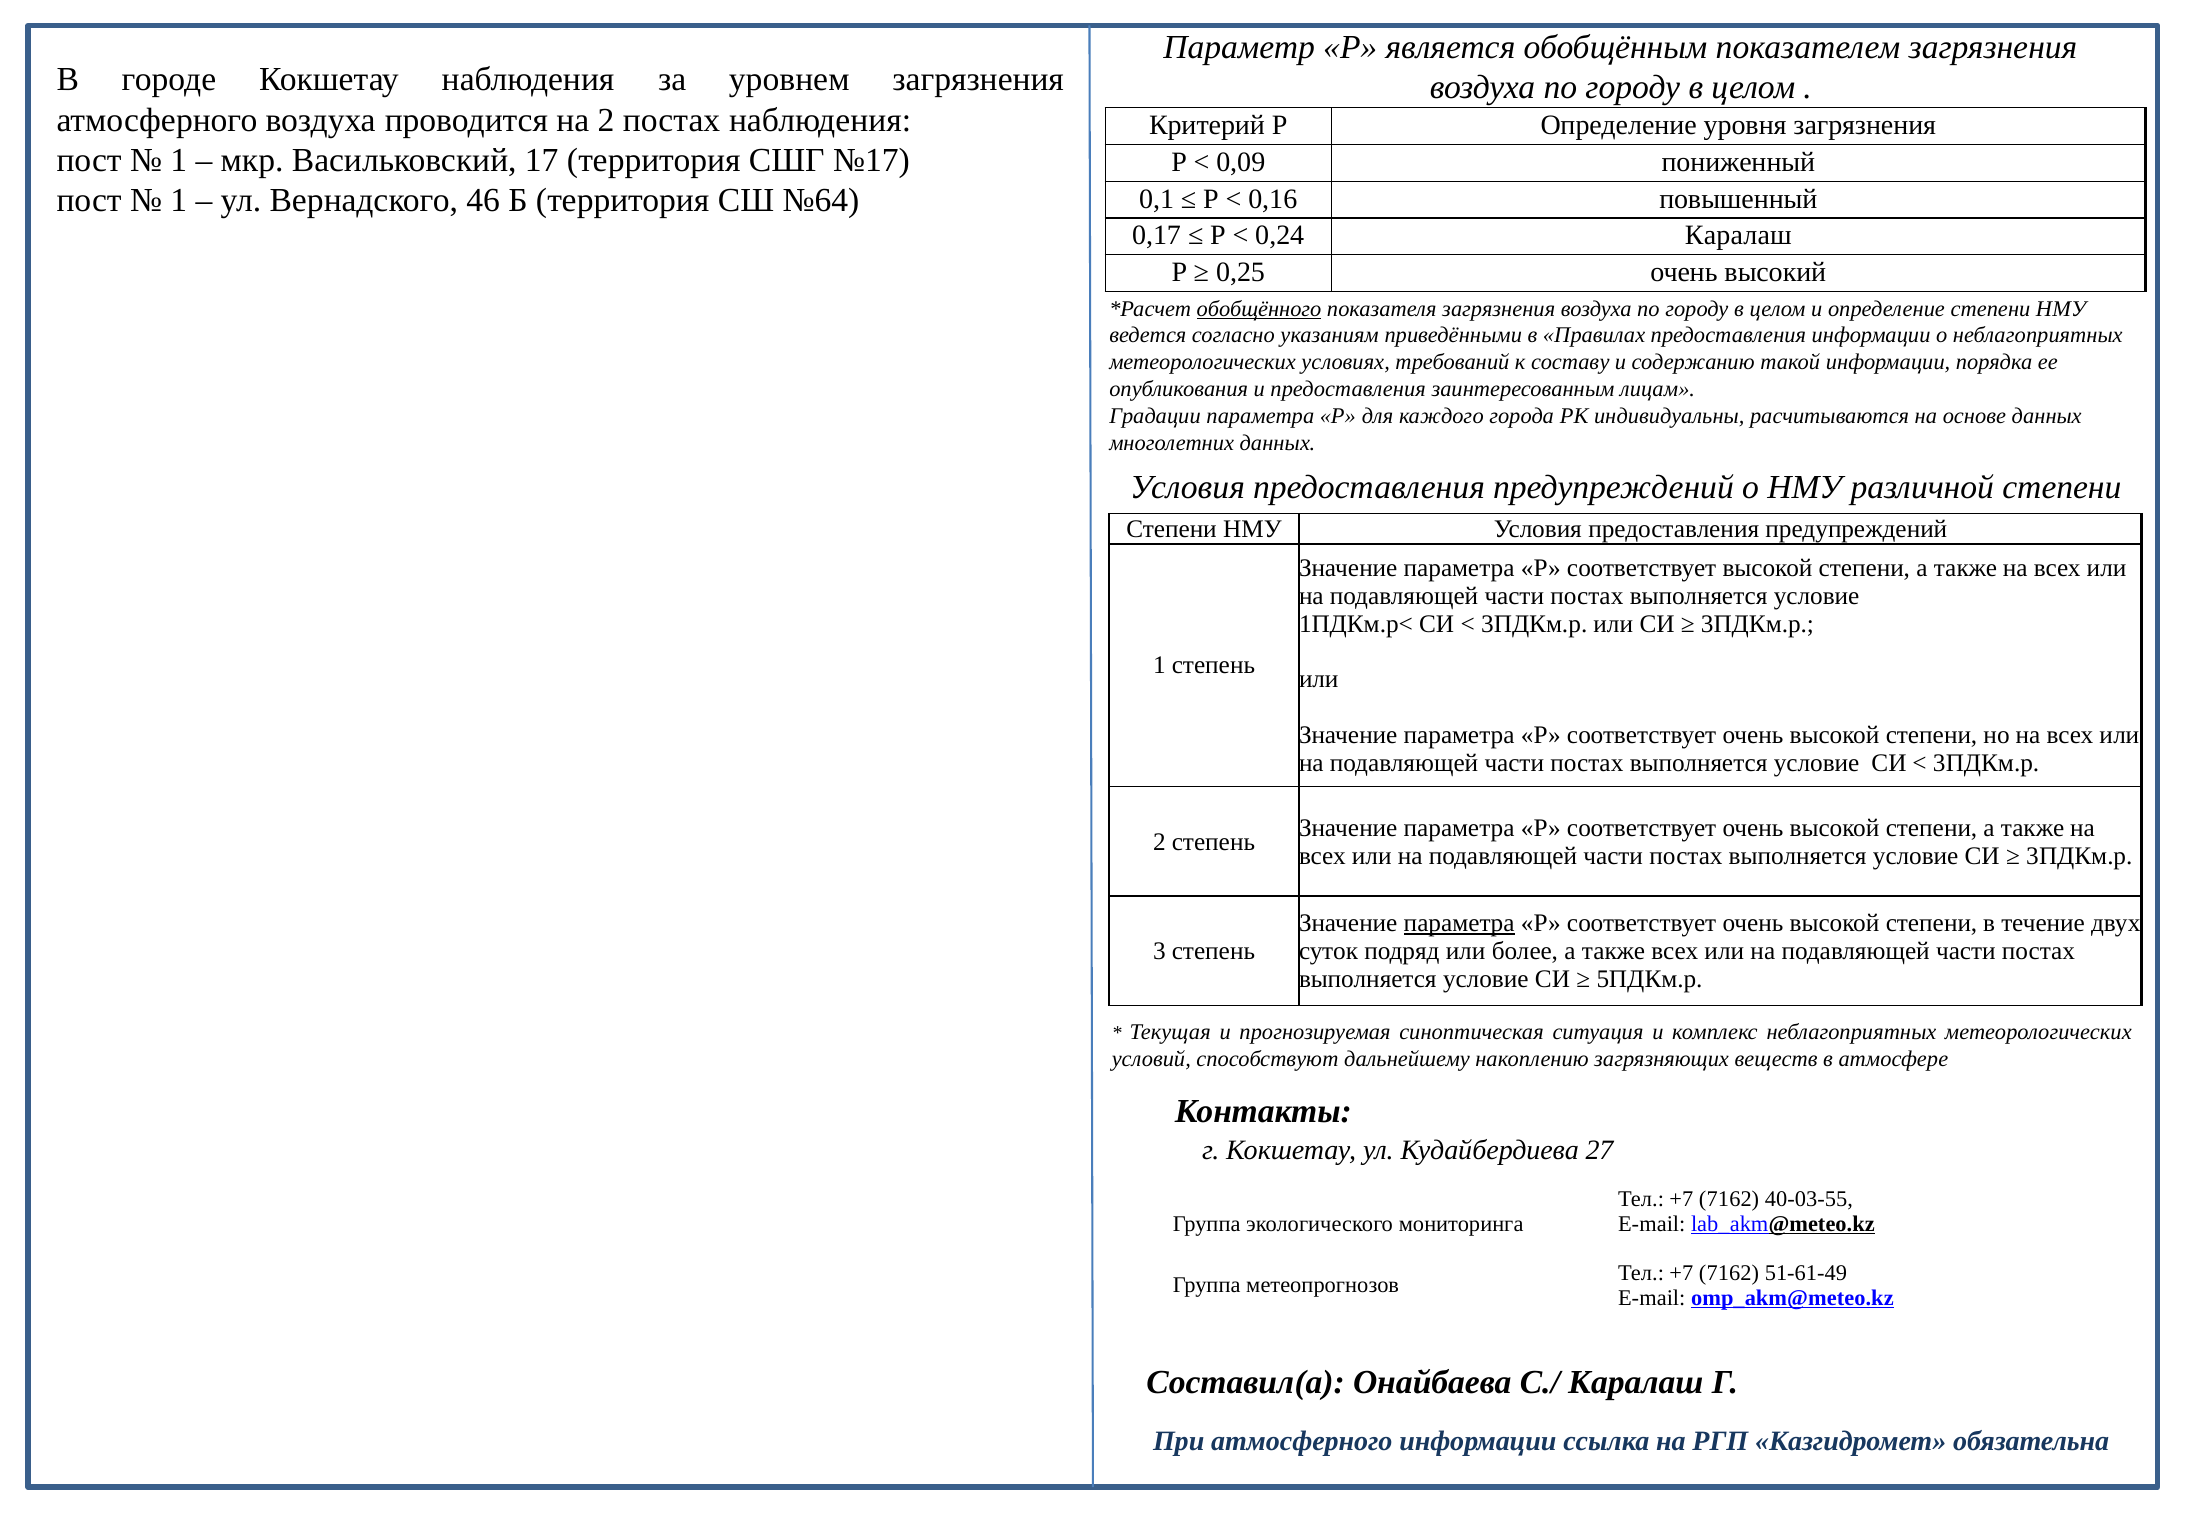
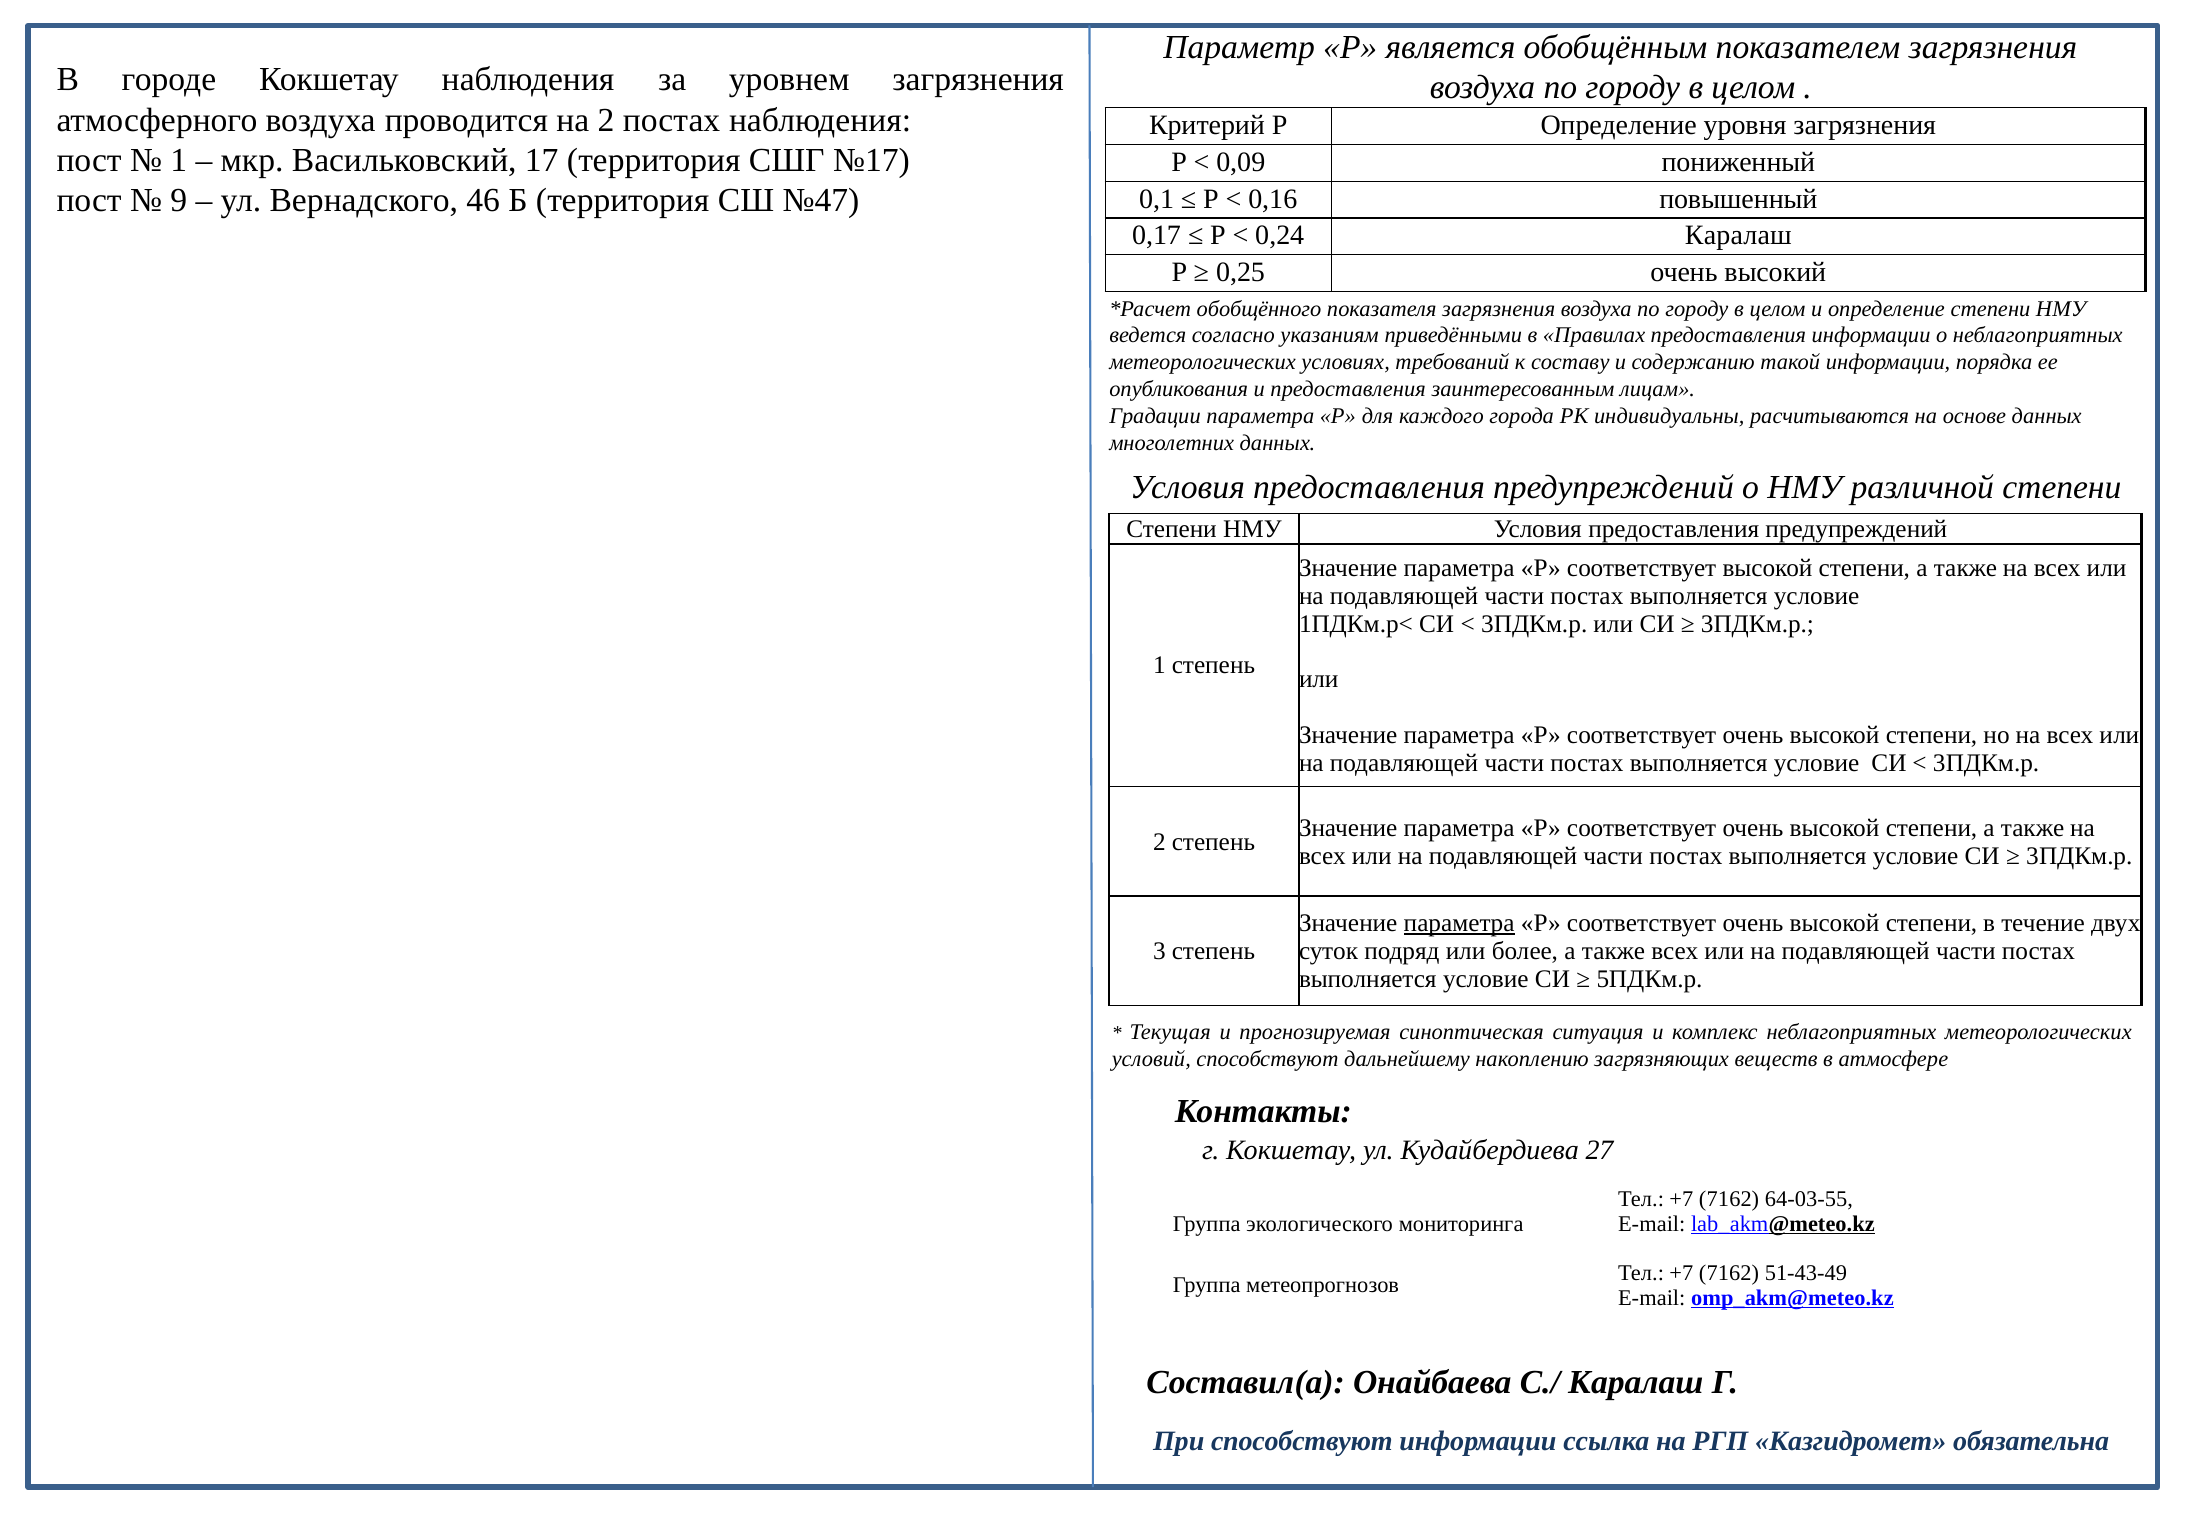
1: 1 -> 9 (179, 201)
№64: №64 -> №47 (821, 201)
обобщённого underline: present -> none (1259, 309)
40-03-55: 40-03-55 -> 64-03-55 (1809, 1199)
51-61-49: 51-61-49 -> 51-43-49 (1806, 1273)
При атмосферного: атмосферного -> способствуют (1302, 1441)
